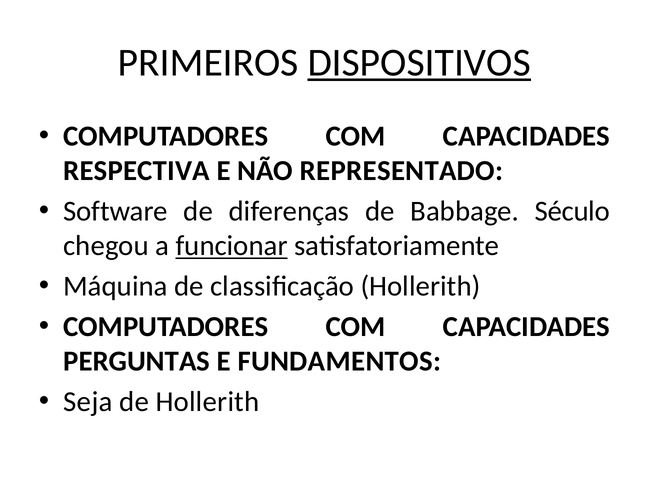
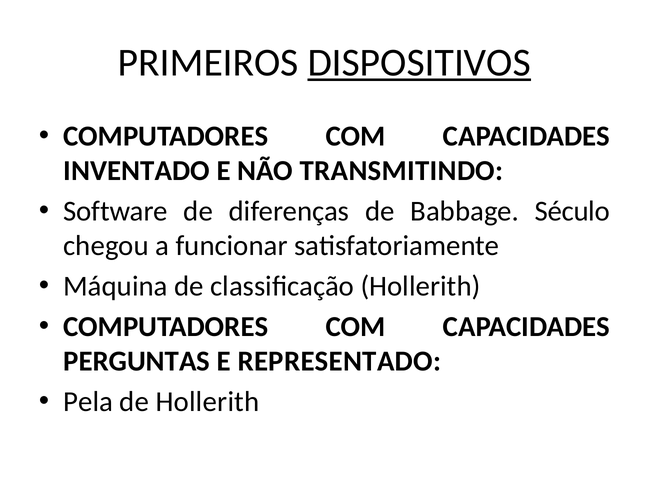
RESPECTIVA: RESPECTIVA -> INVENTADO (137, 171)
REPRESENTADO: REPRESENTADO -> TRANSMITINDO (401, 171)
funcionar underline: present -> none (232, 246)
FUNDAMENTOS: FUNDAMENTOS -> REPRESENTADO (339, 361)
Seja: Seja -> Pela (88, 402)
